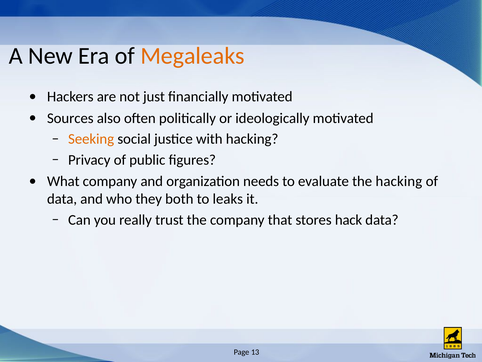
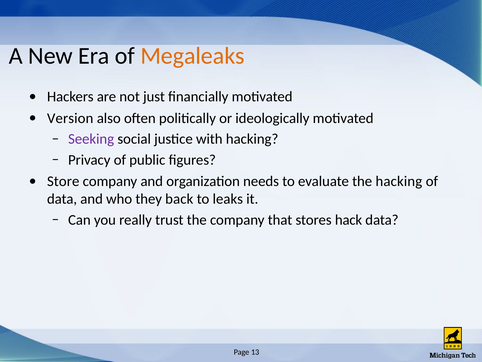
Sources: Sources -> Version (70, 118)
Seeking colour: orange -> purple (91, 139)
What: What -> Store (63, 181)
both: both -> back (179, 199)
